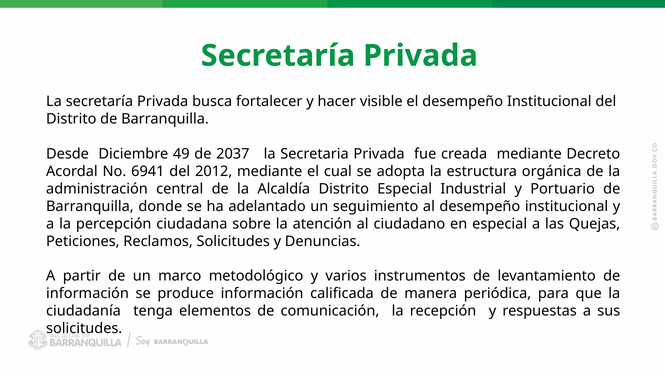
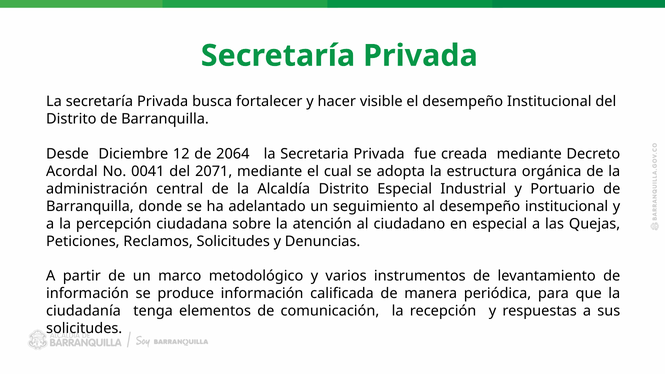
49: 49 -> 12 (181, 154)
2037: 2037 -> 2064 (233, 154)
6941: 6941 -> 0041 (148, 171)
2012: 2012 -> 2071 (214, 171)
